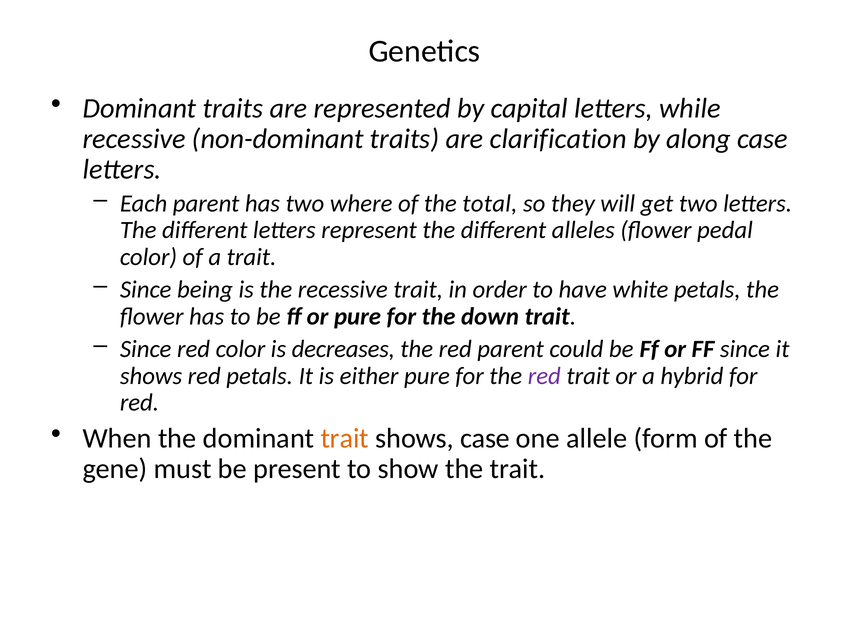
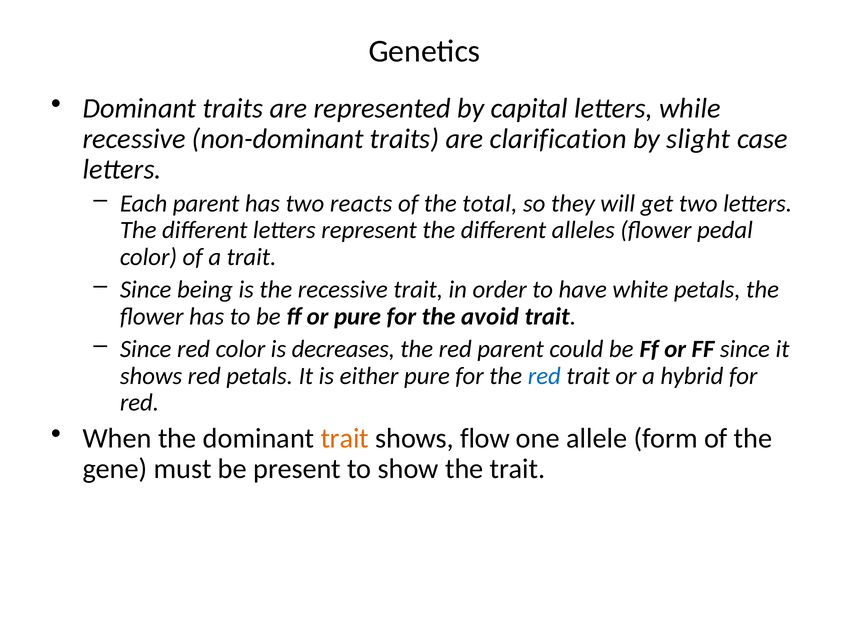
along: along -> slight (698, 139)
where: where -> reacts (361, 203)
down: down -> avoid (490, 316)
red colour: purple -> blue (544, 376)
shows case: case -> flow (485, 438)
